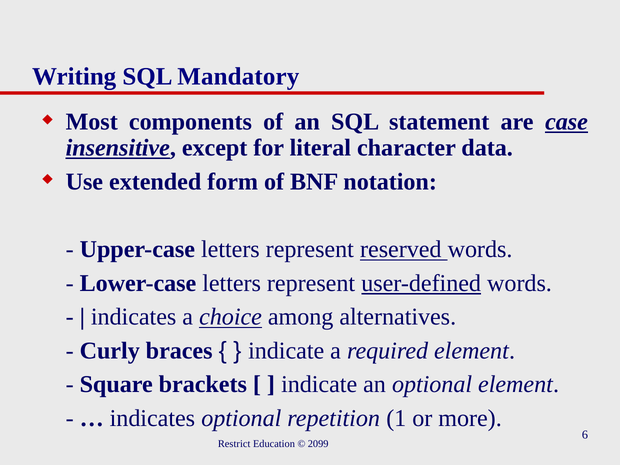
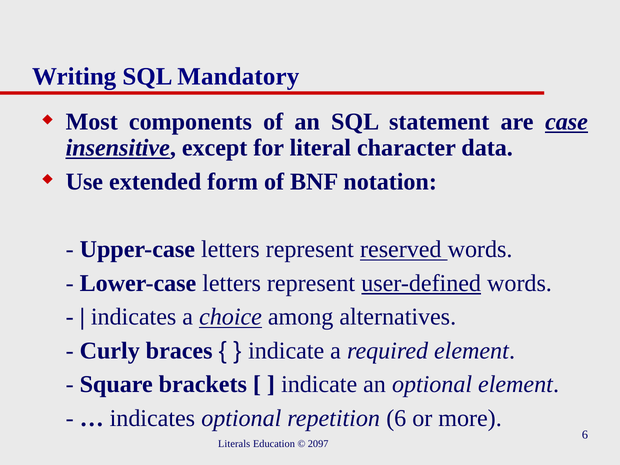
repetition 1: 1 -> 6 (396, 418)
Restrict: Restrict -> Literals (234, 444)
2099: 2099 -> 2097 (318, 444)
